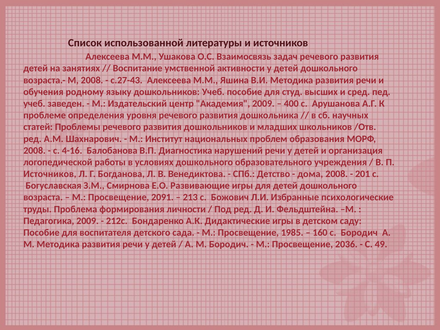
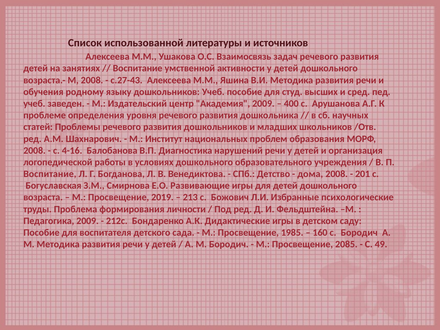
Источников: Источников -> Воспитание (50, 174)
2091: 2091 -> 2019 (162, 197)
2036: 2036 -> 2085 (346, 244)
